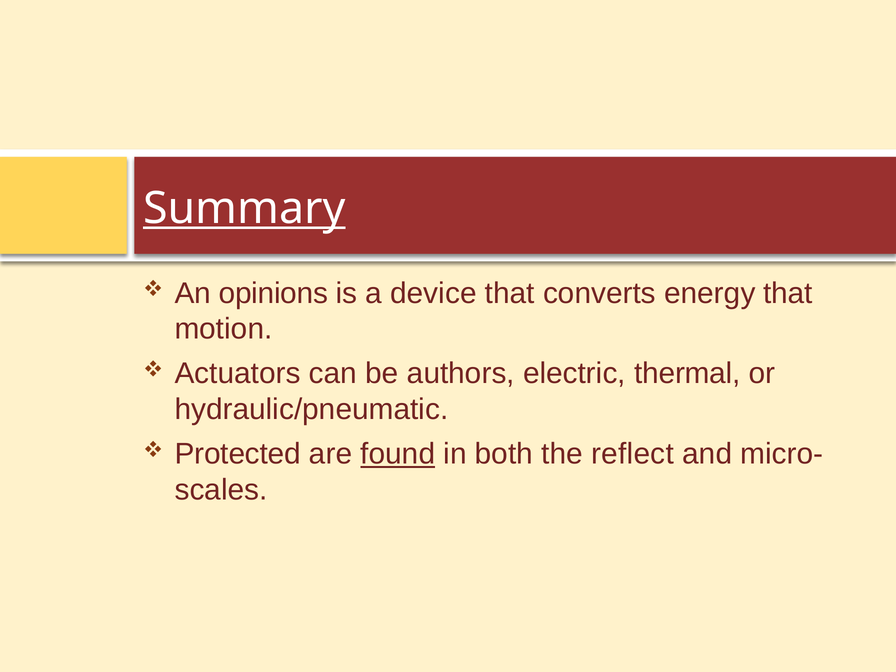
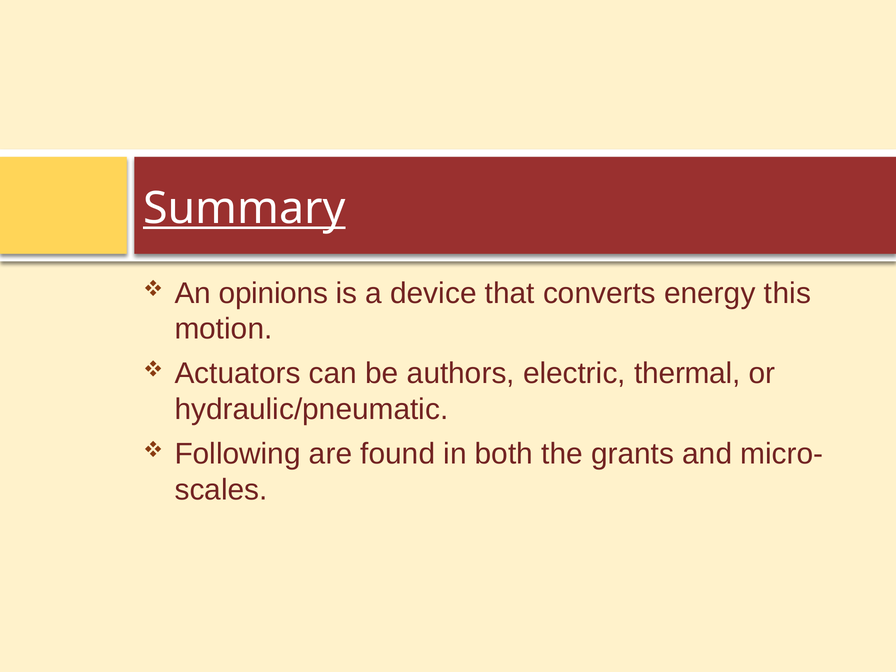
energy that: that -> this (788, 293)
Protected: Protected -> Following (238, 454)
found underline: present -> none (398, 454)
reflect: reflect -> grants (633, 454)
